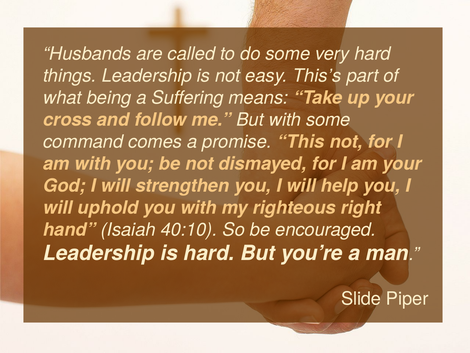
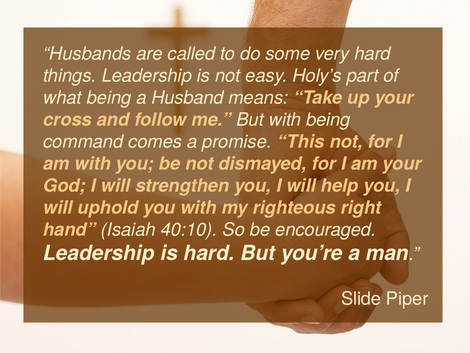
This’s: This’s -> Holy’s (317, 76)
Suffering: Suffering -> Husband (188, 98)
with some: some -> being (328, 120)
